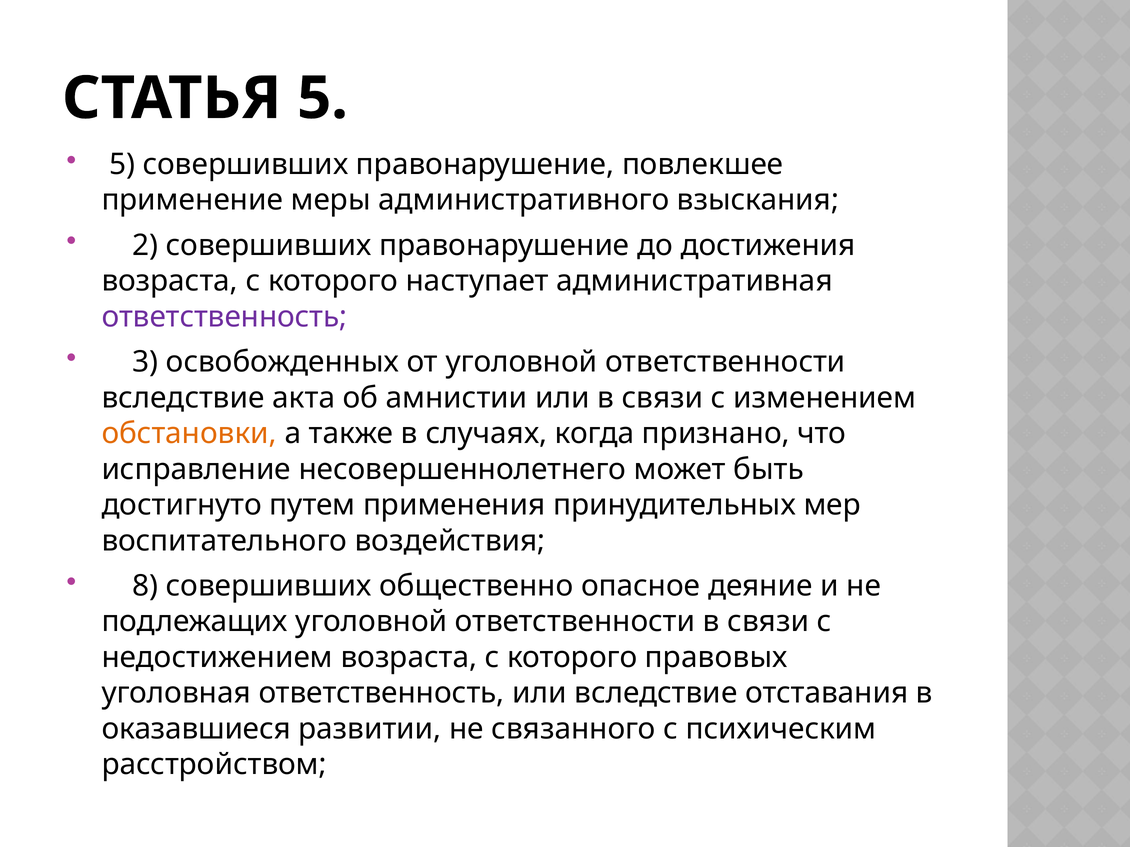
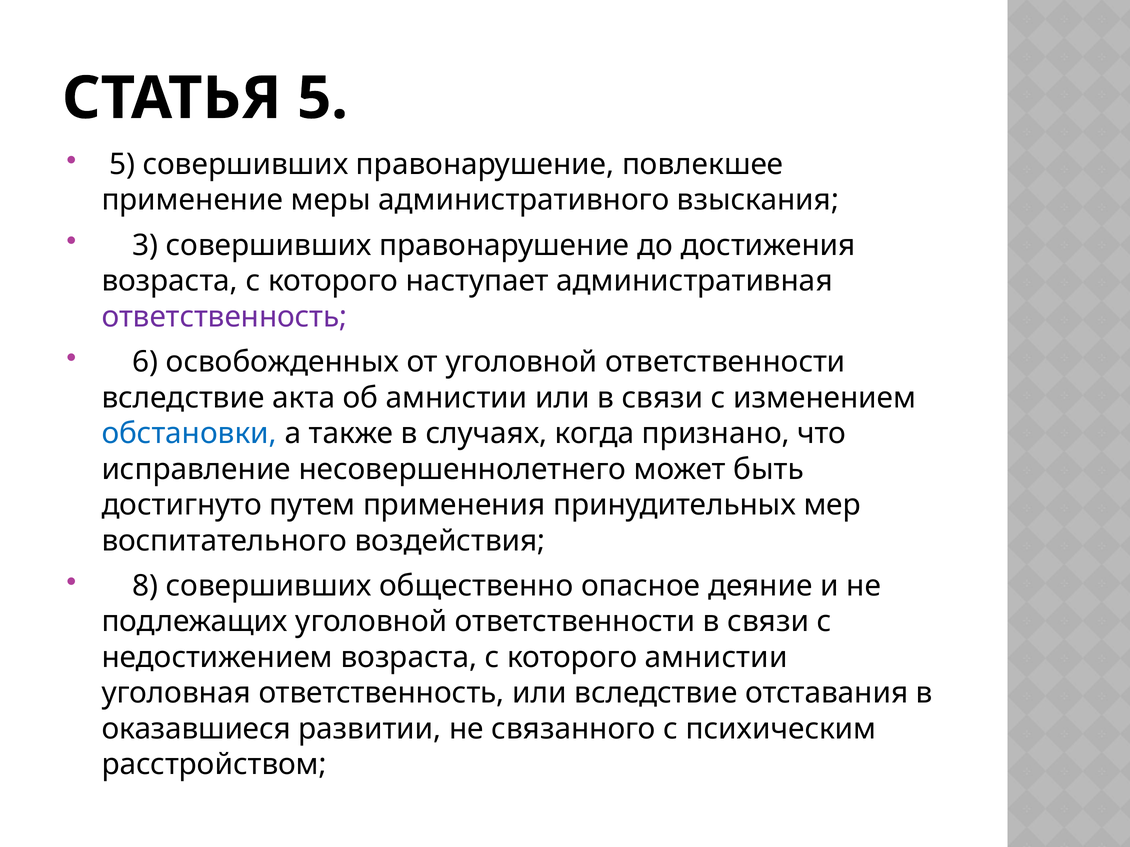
2: 2 -> 3 (145, 245)
3: 3 -> 6 (145, 362)
обстановки colour: orange -> blue (189, 434)
которого правовых: правовых -> амнистии (716, 658)
